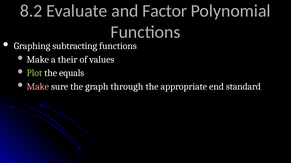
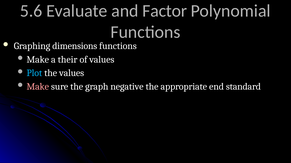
8.2: 8.2 -> 5.6 (31, 11)
subtracting: subtracting -> dimensions (75, 46)
Plot colour: light green -> light blue (34, 73)
the equals: equals -> values (72, 73)
through: through -> negative (127, 87)
